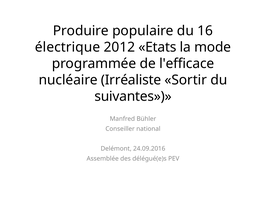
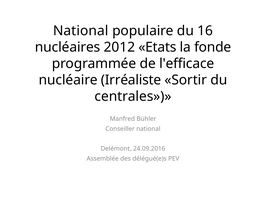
Produire: Produire -> National (81, 31)
électrique: électrique -> nucléaires (68, 47)
mode: mode -> fonde (213, 47)
suivantes: suivantes -> centrales (133, 96)
